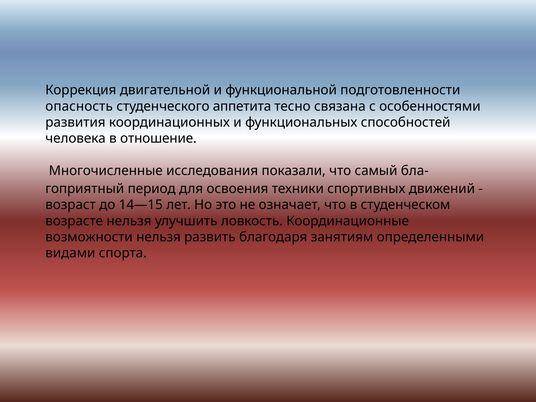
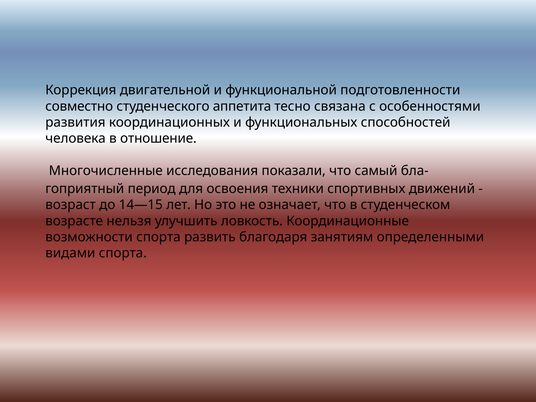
опасность: опасность -> совместно (79, 106)
возможности нельзя: нельзя -> спорта (159, 237)
